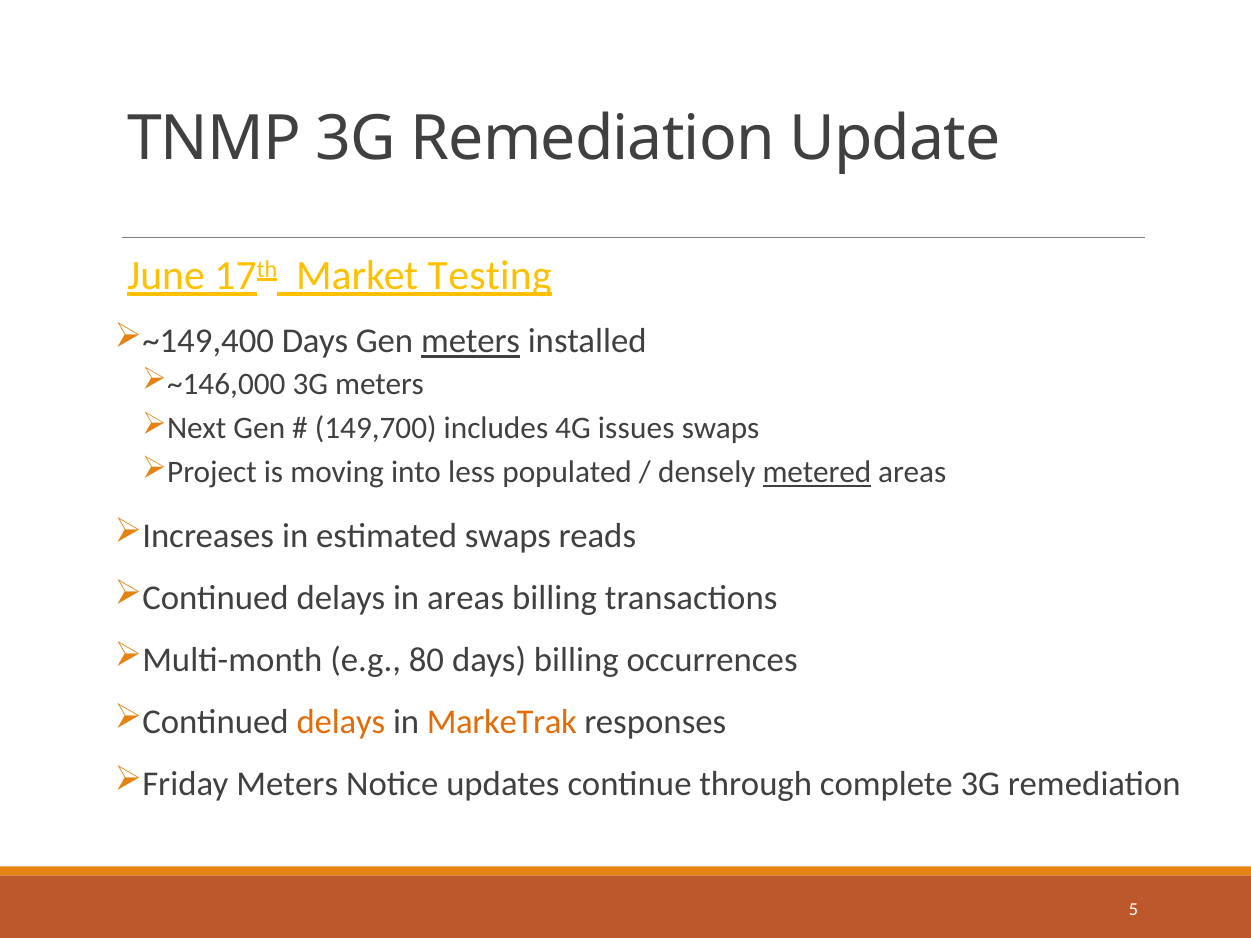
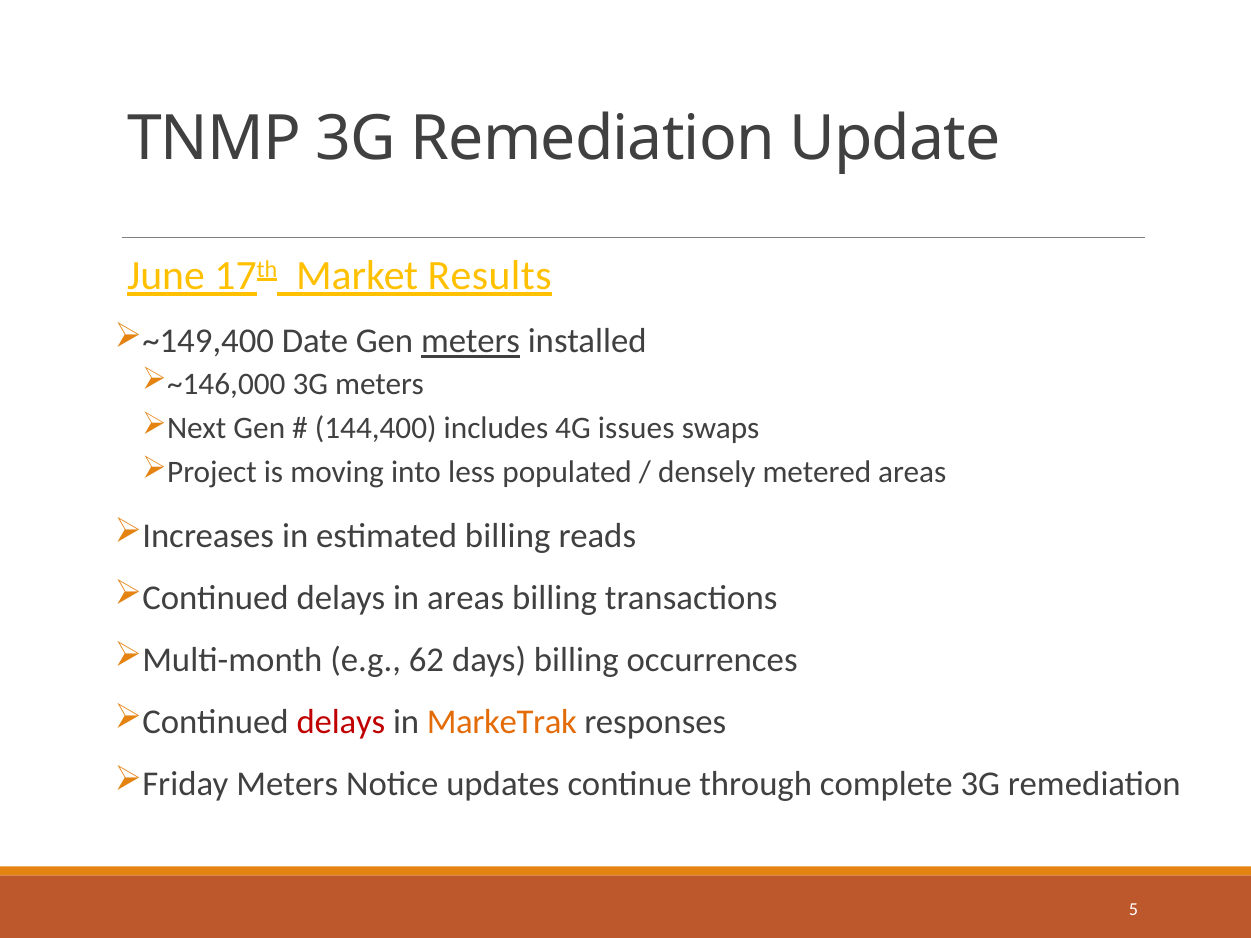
Testing: Testing -> Results (490, 276)
~149,400 Days: Days -> Date (315, 342)
149,700: 149,700 -> 144,400 (376, 429)
metered underline: present -> none (817, 473)
estimated swaps: swaps -> billing (508, 536)
80: 80 -> 62 (426, 660)
delays colour: orange -> red (341, 722)
